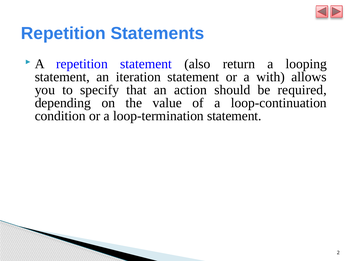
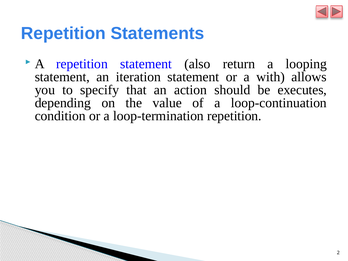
required: required -> executes (302, 90)
loop-termination statement: statement -> repetition (234, 116)
